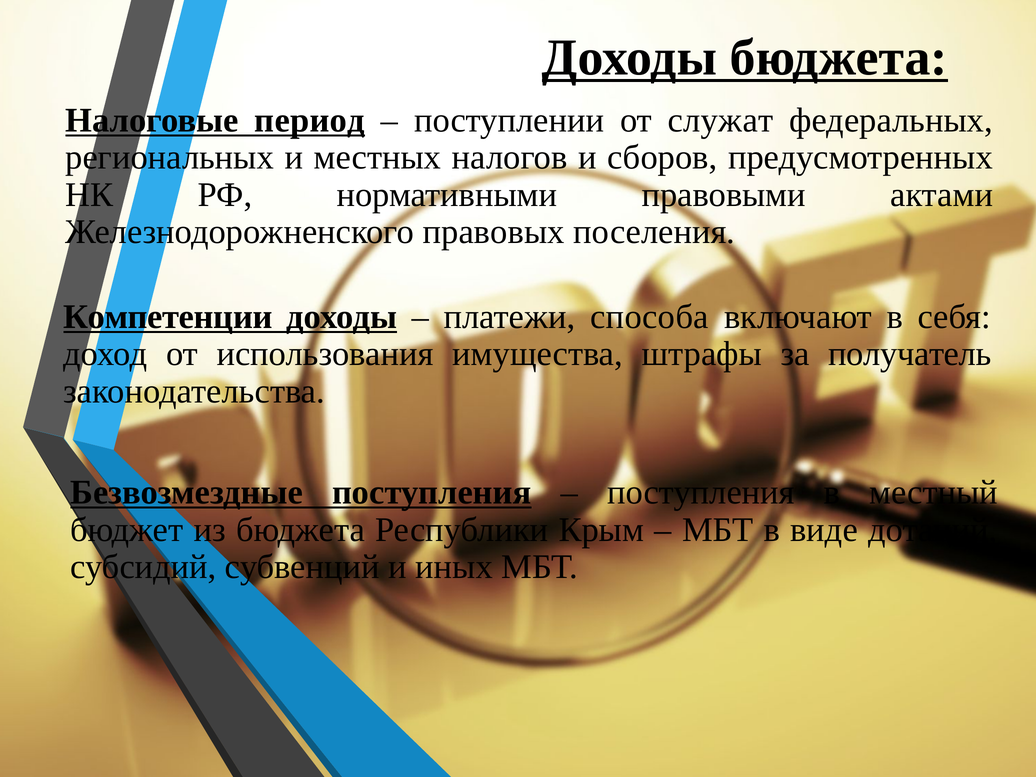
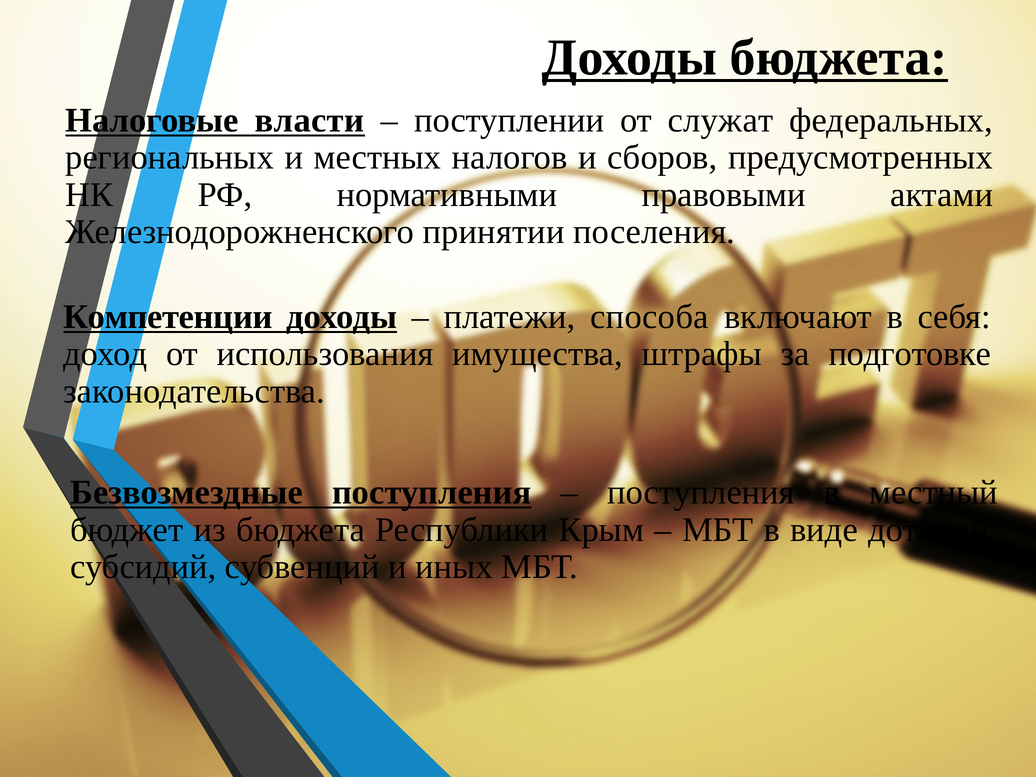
период: период -> власти (310, 120)
правовых: правовых -> принятии (494, 232)
получатель: получатель -> подготовке (910, 354)
